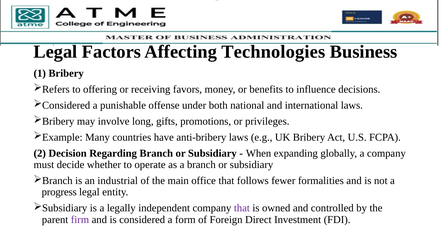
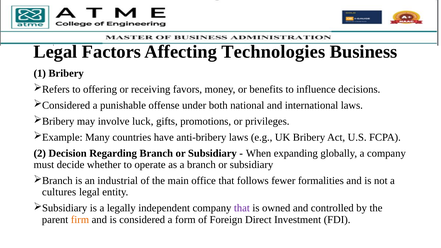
long: long -> luck (143, 121)
progress: progress -> cultures (59, 192)
firm colour: purple -> orange (80, 220)
